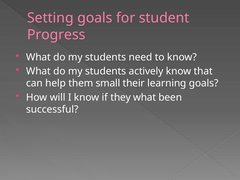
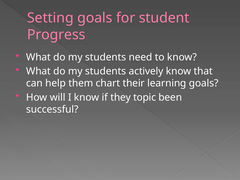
small: small -> chart (108, 83)
they what: what -> topic (145, 97)
